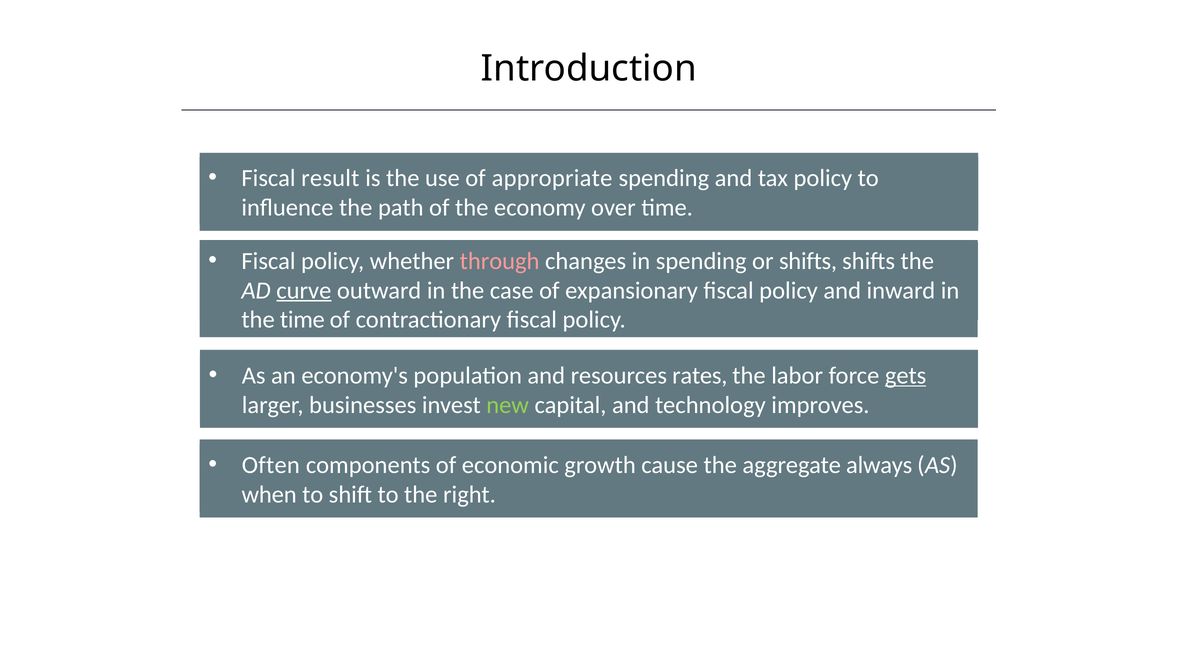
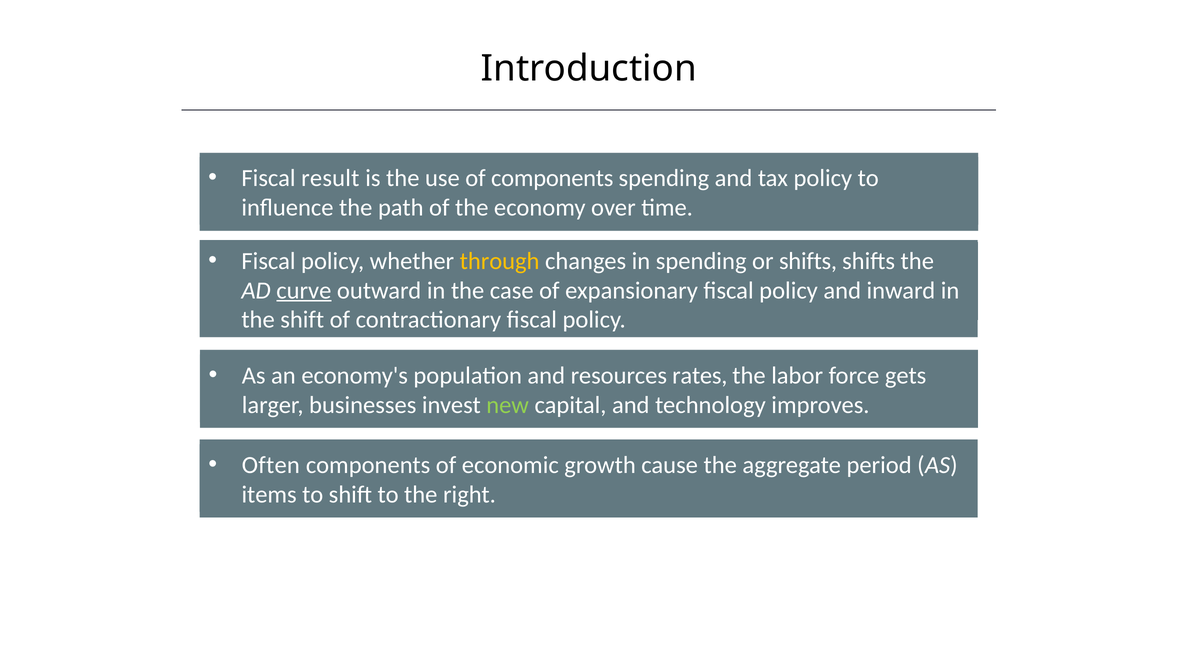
of appropriate: appropriate -> components (552, 178)
through colour: pink -> yellow (500, 261)
the time: time -> shift (302, 320)
gets underline: present -> none (906, 375)
always: always -> period (879, 465)
when: when -> items (269, 494)
